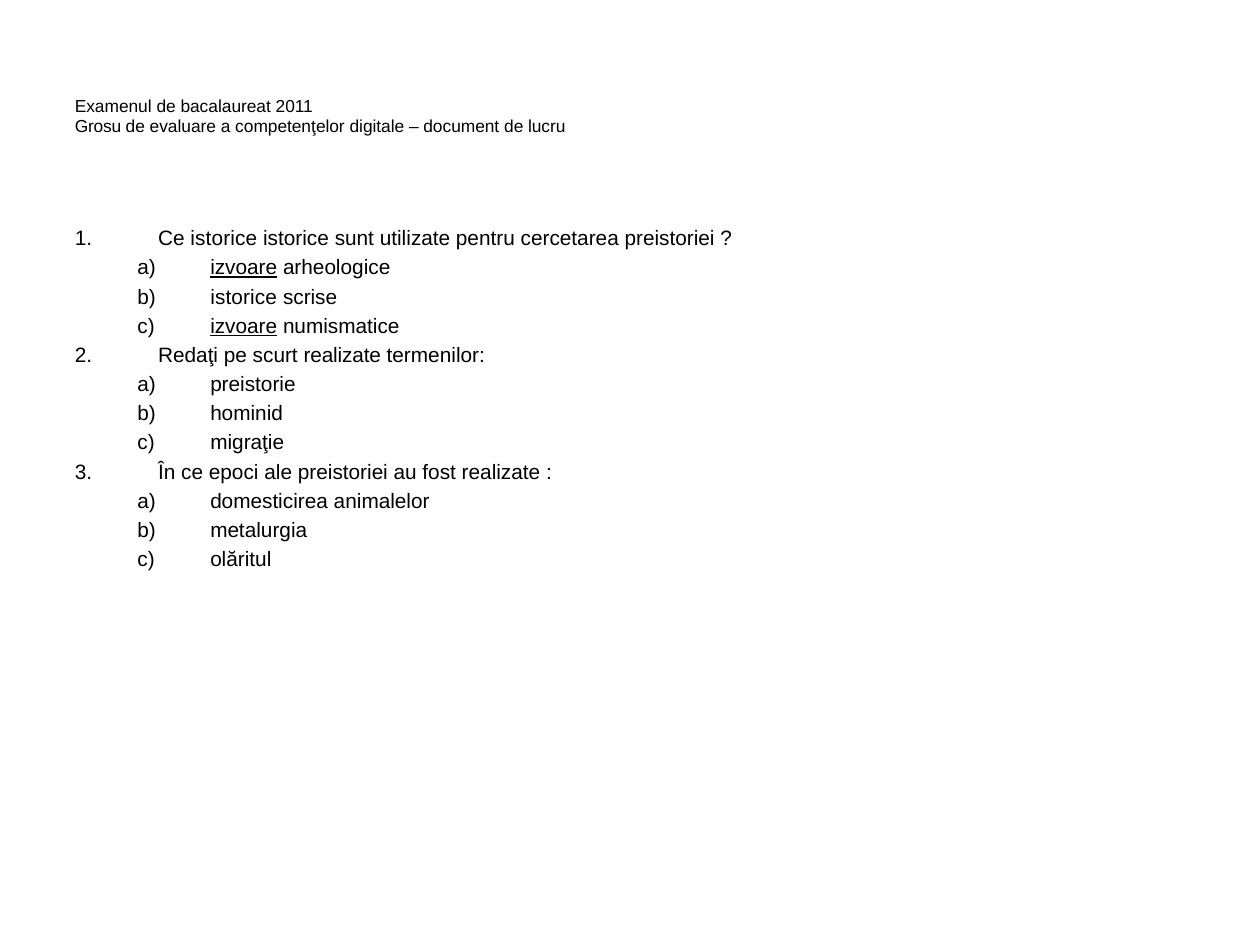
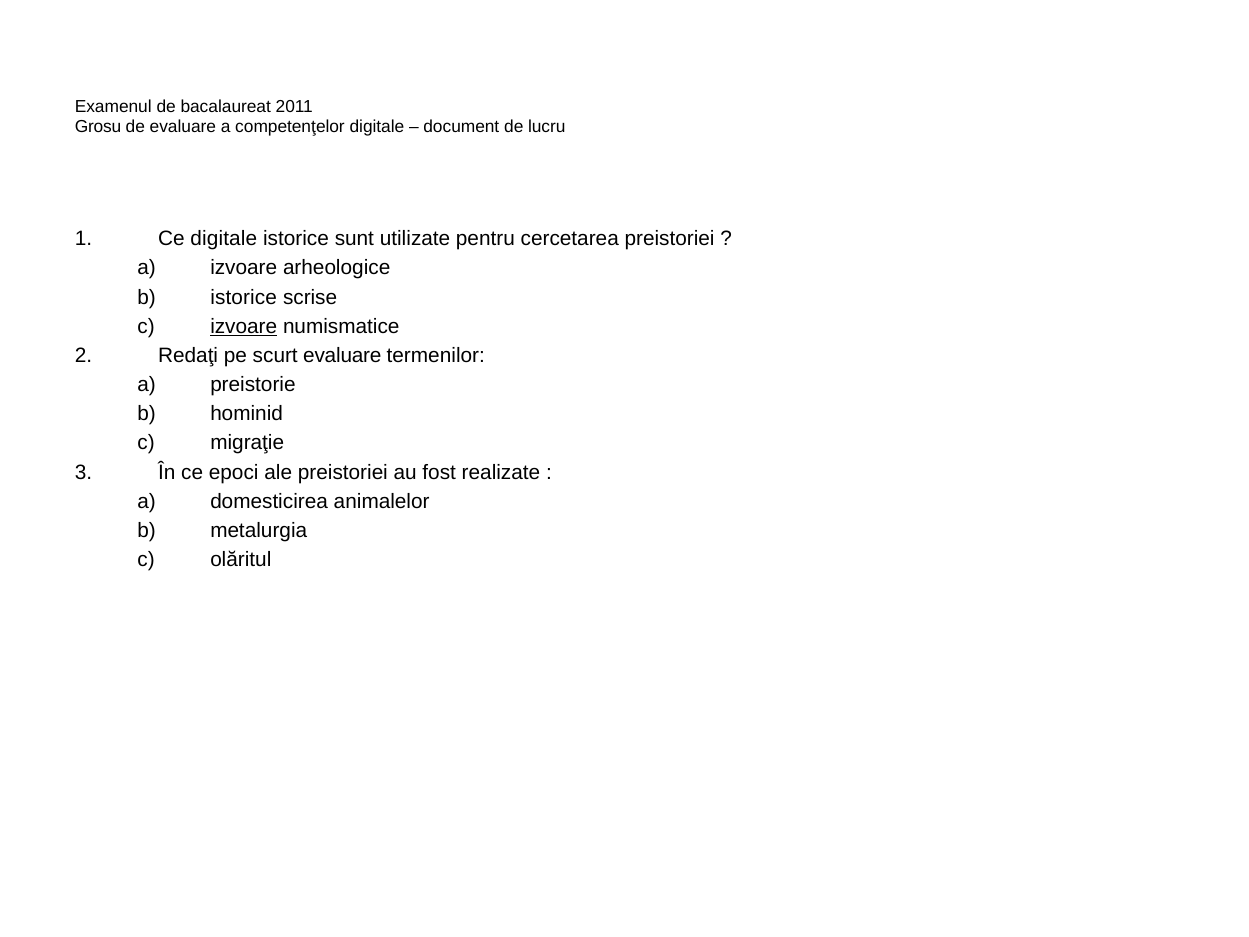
Ce istorice: istorice -> digitale (224, 239)
izvoare underline: present -> none (244, 268)
scurt realizate: realizate -> evaluare (342, 355)
